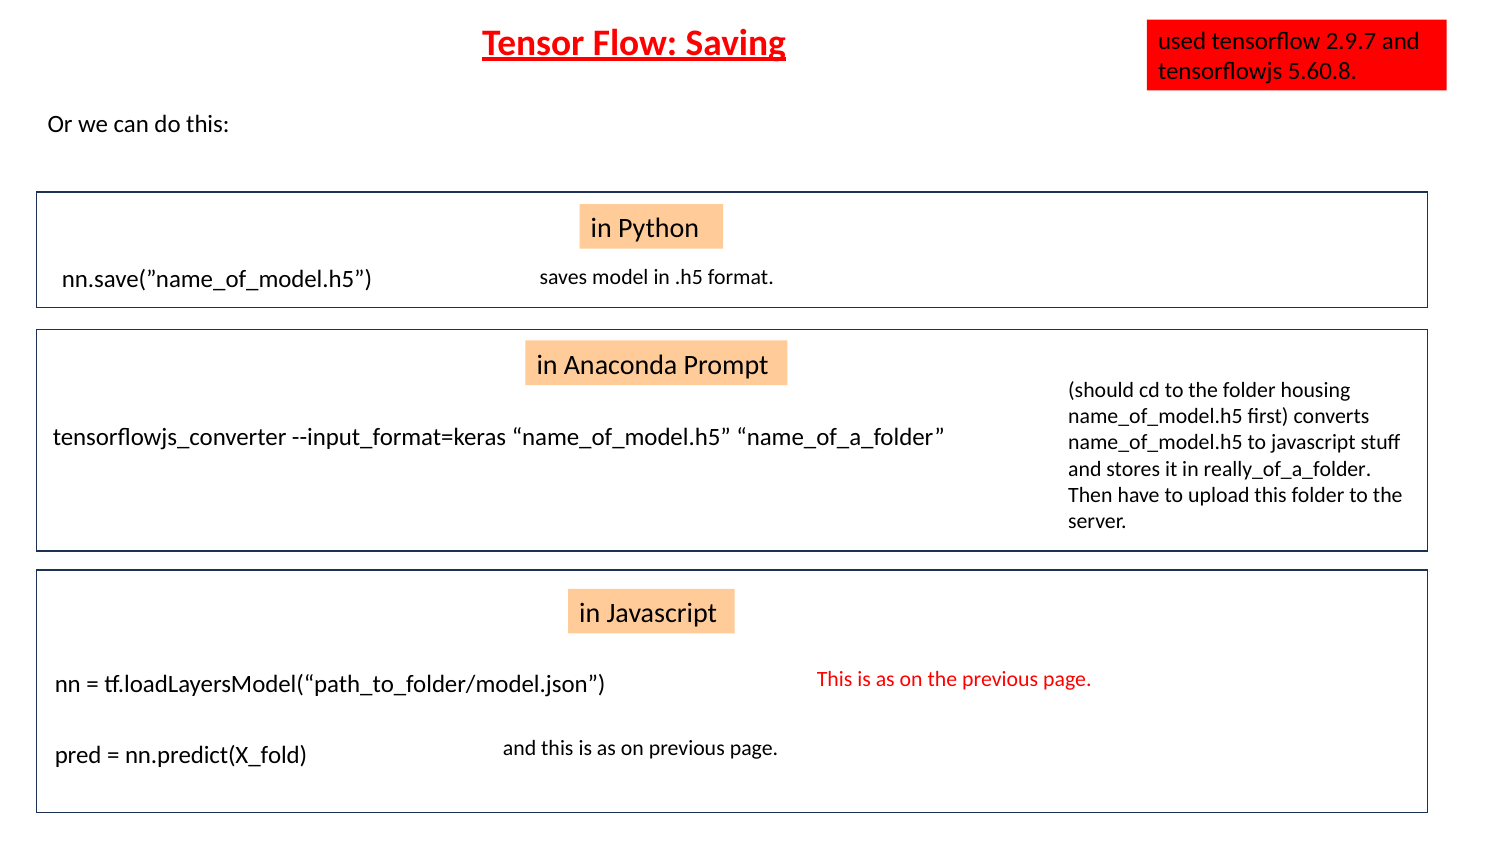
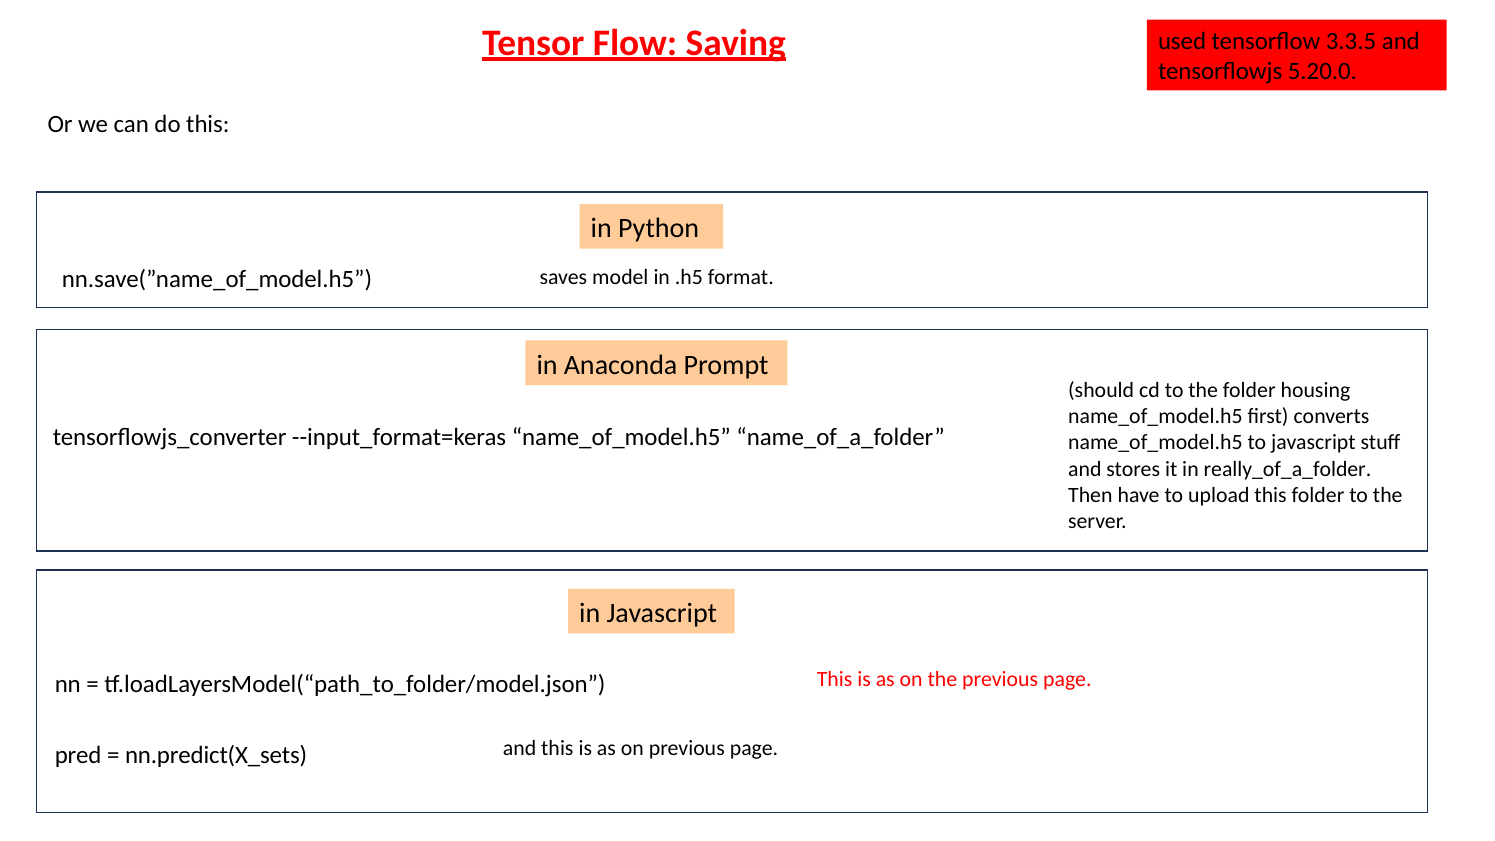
2.9.7: 2.9.7 -> 3.3.5 (1351, 42)
5.60.8: 5.60.8 -> 5.20.0 (1322, 72)
nn.predict(X_fold: nn.predict(X_fold -> nn.predict(X_sets (216, 756)
